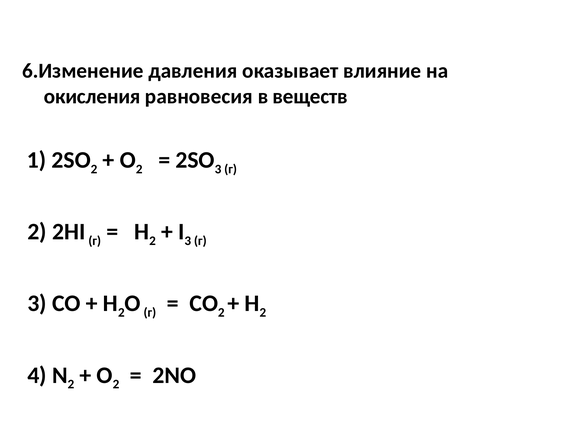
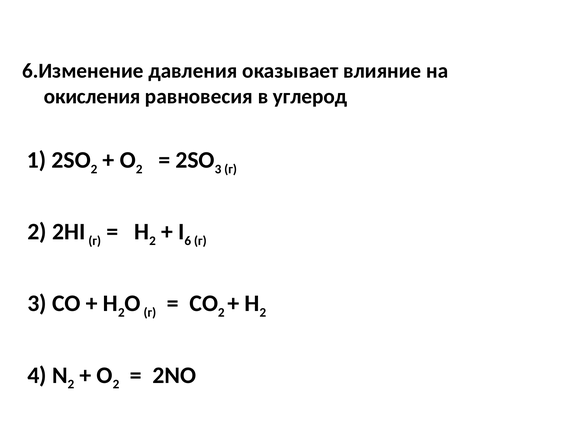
веществ: веществ -> углерод (310, 96)
3: 3 -> 6 (188, 241)
